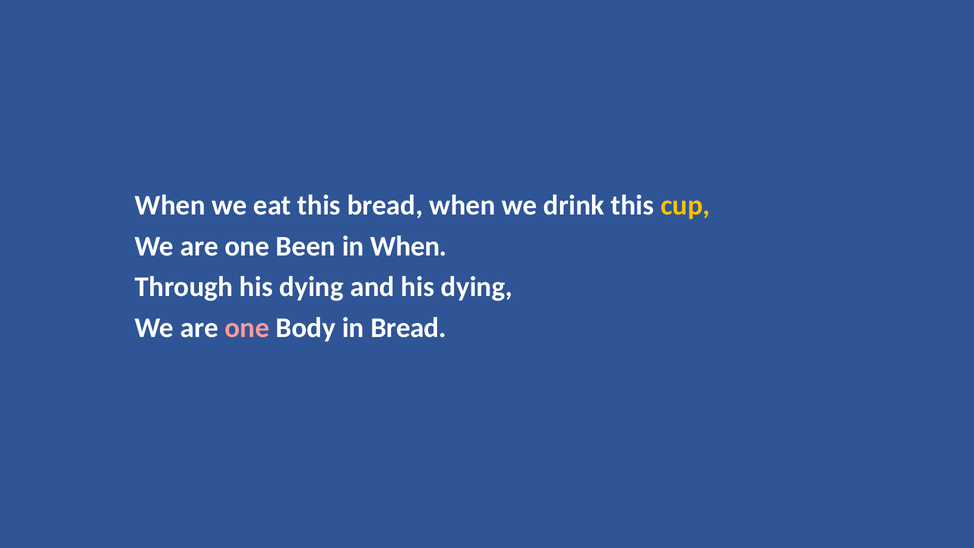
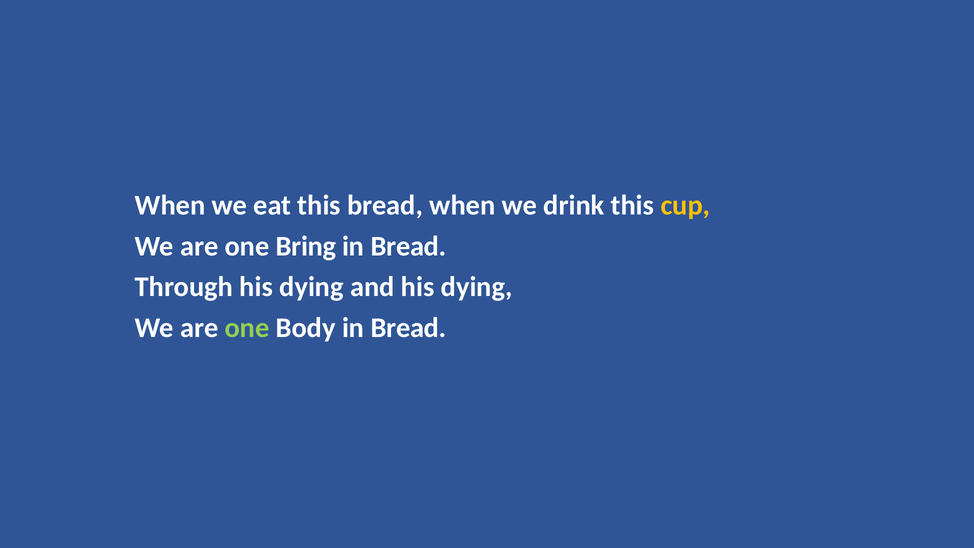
Been: Been -> Bring (306, 246)
When: When -> Bread (409, 246)
one colour: pink -> light green (247, 328)
